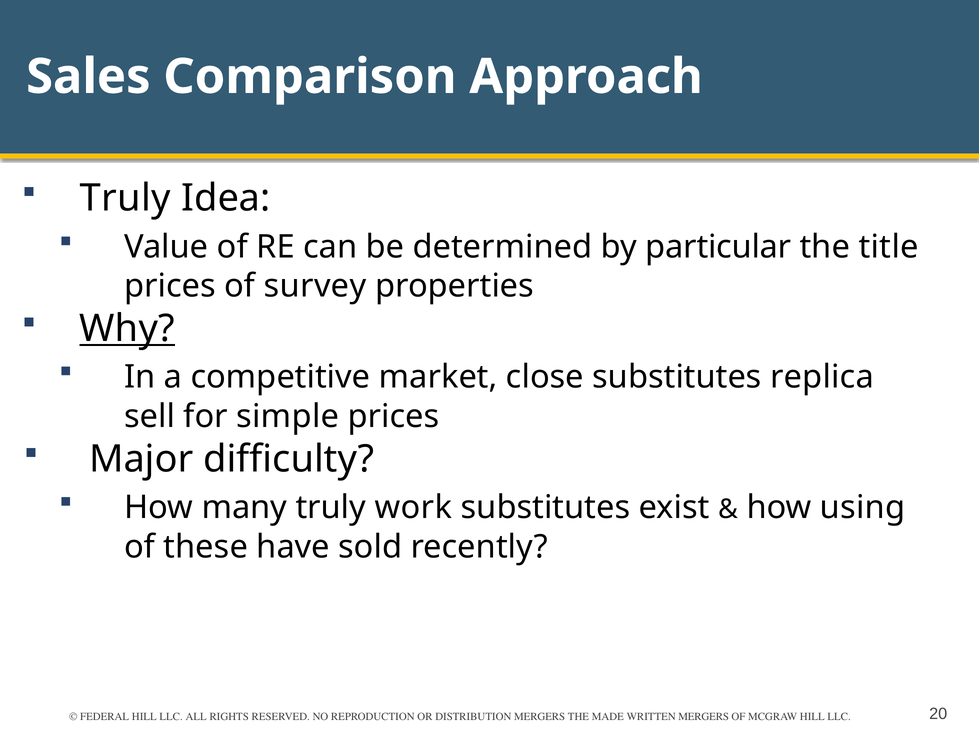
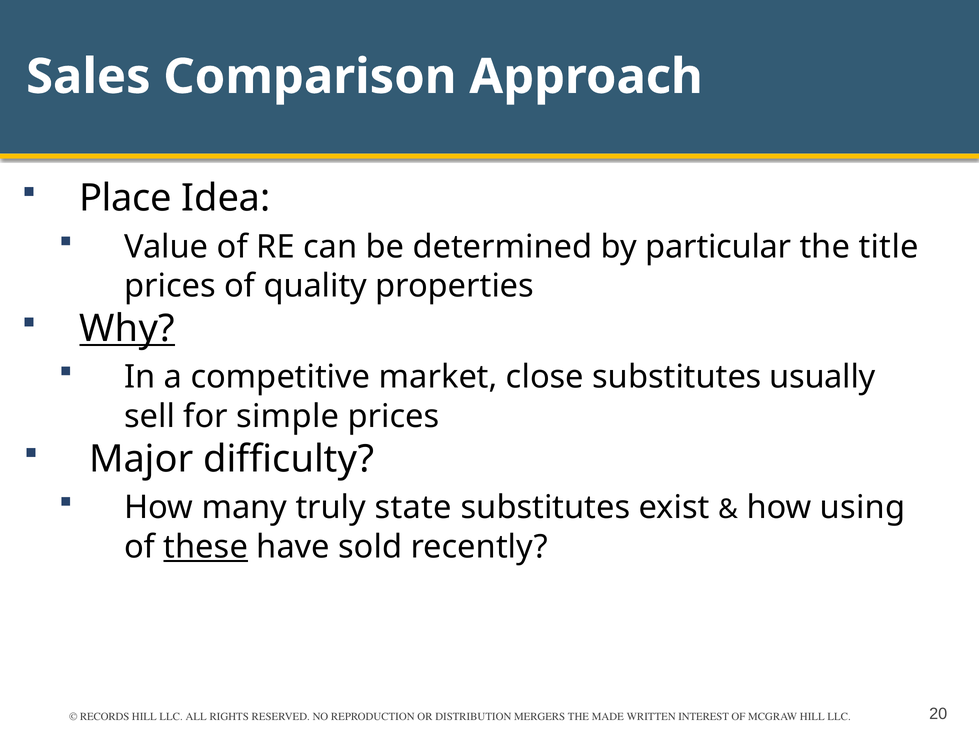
Truly: Truly -> Place (126, 198)
survey: survey -> quality (315, 286)
replica: replica -> usually (822, 377)
work: work -> state (413, 508)
these underline: none -> present (206, 547)
FEDERAL: FEDERAL -> RECORDS (105, 717)
WRITTEN MERGERS: MERGERS -> INTEREST (704, 717)
